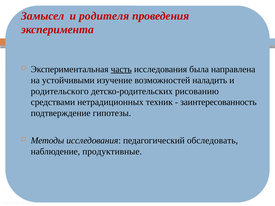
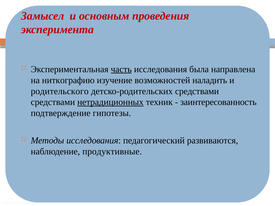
родителя: родителя -> основным (104, 16)
устойчивыми: устойчивыми -> ниткографию (68, 80)
детско-родительских рисованию: рисованию -> средствами (197, 91)
нетрадиционных underline: none -> present (110, 102)
обследовать: обследовать -> развиваются (213, 141)
